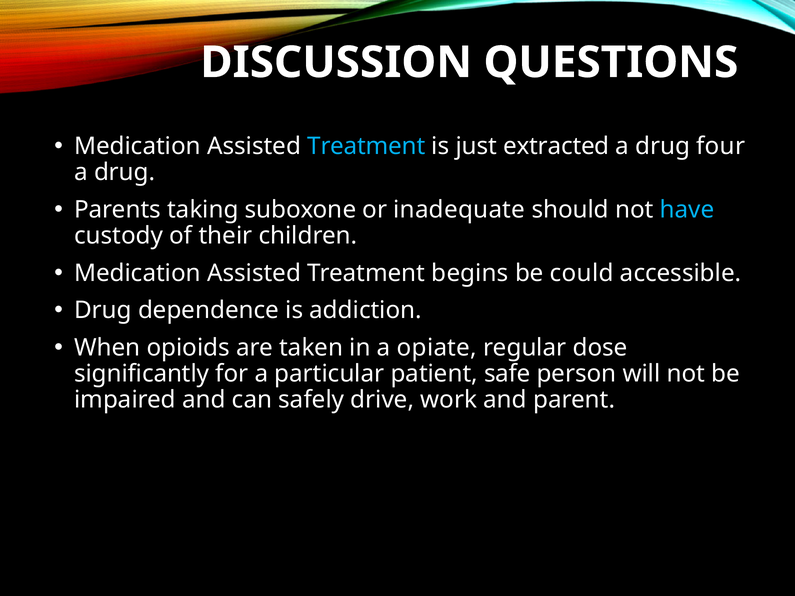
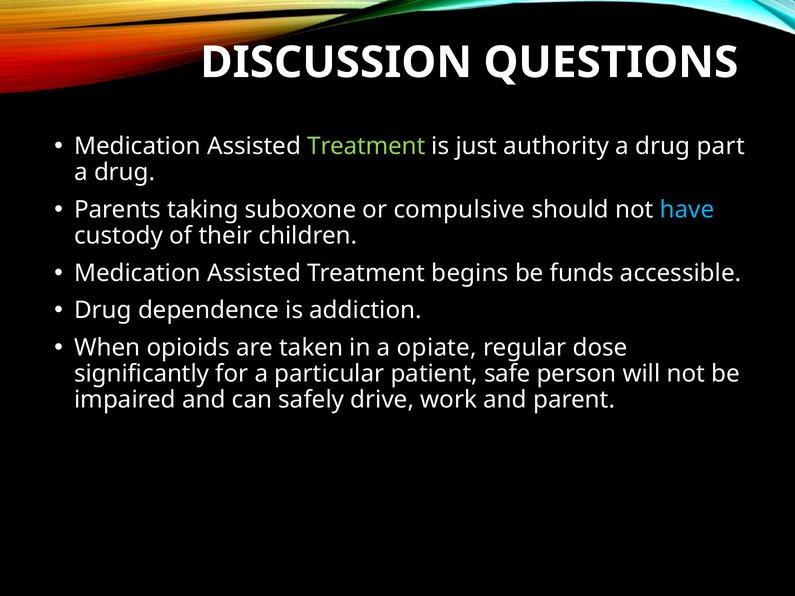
Treatment colour: light blue -> light green (366, 146)
extracted: extracted -> authority (556, 146)
four: four -> part (721, 146)
inadequate: inadequate -> compulsive (459, 210)
could: could -> funds (582, 273)
